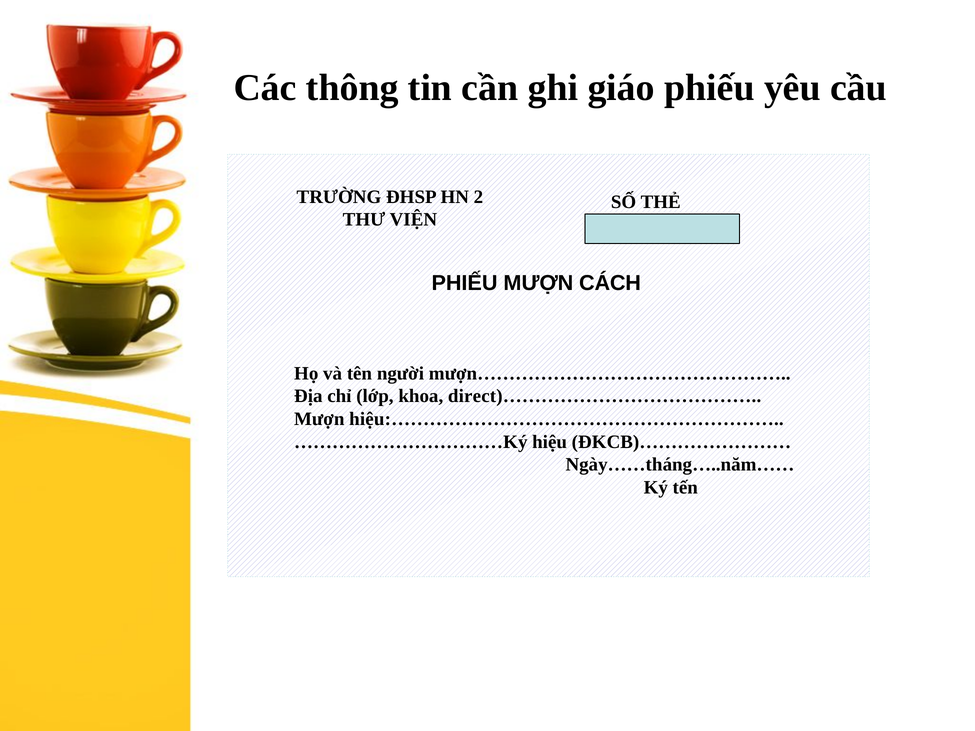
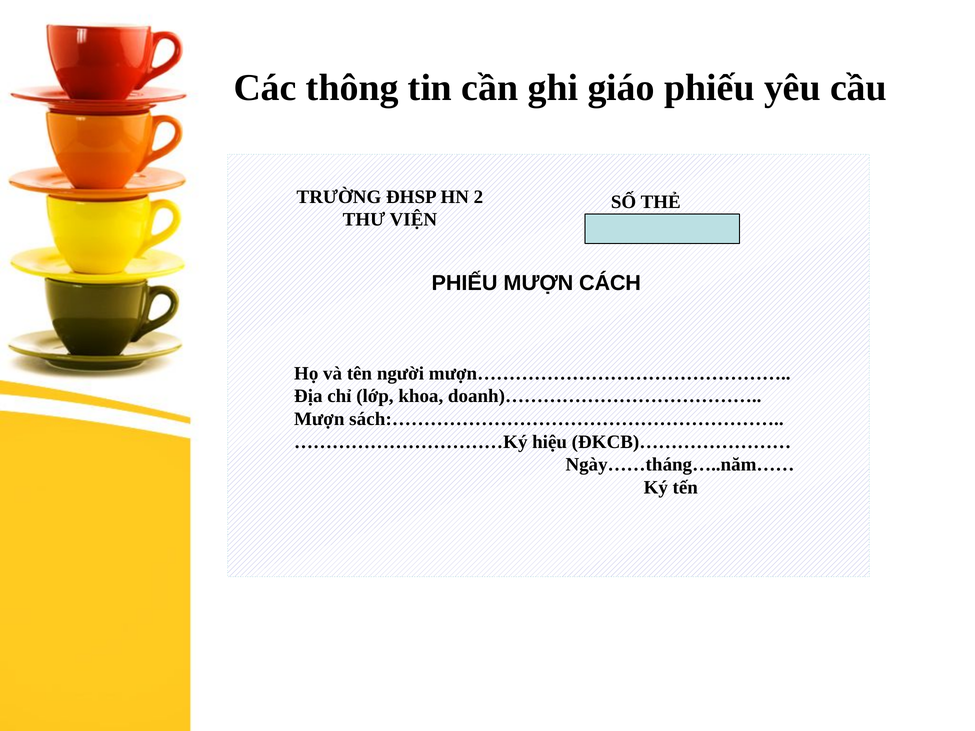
direct)…………………………………: direct)………………………………… -> doanh)………………………………… (605, 396)
hiệu:……………………………………………………: hiệu:…………………………………………………… -> sách:…………………………………………………… (566, 419)
